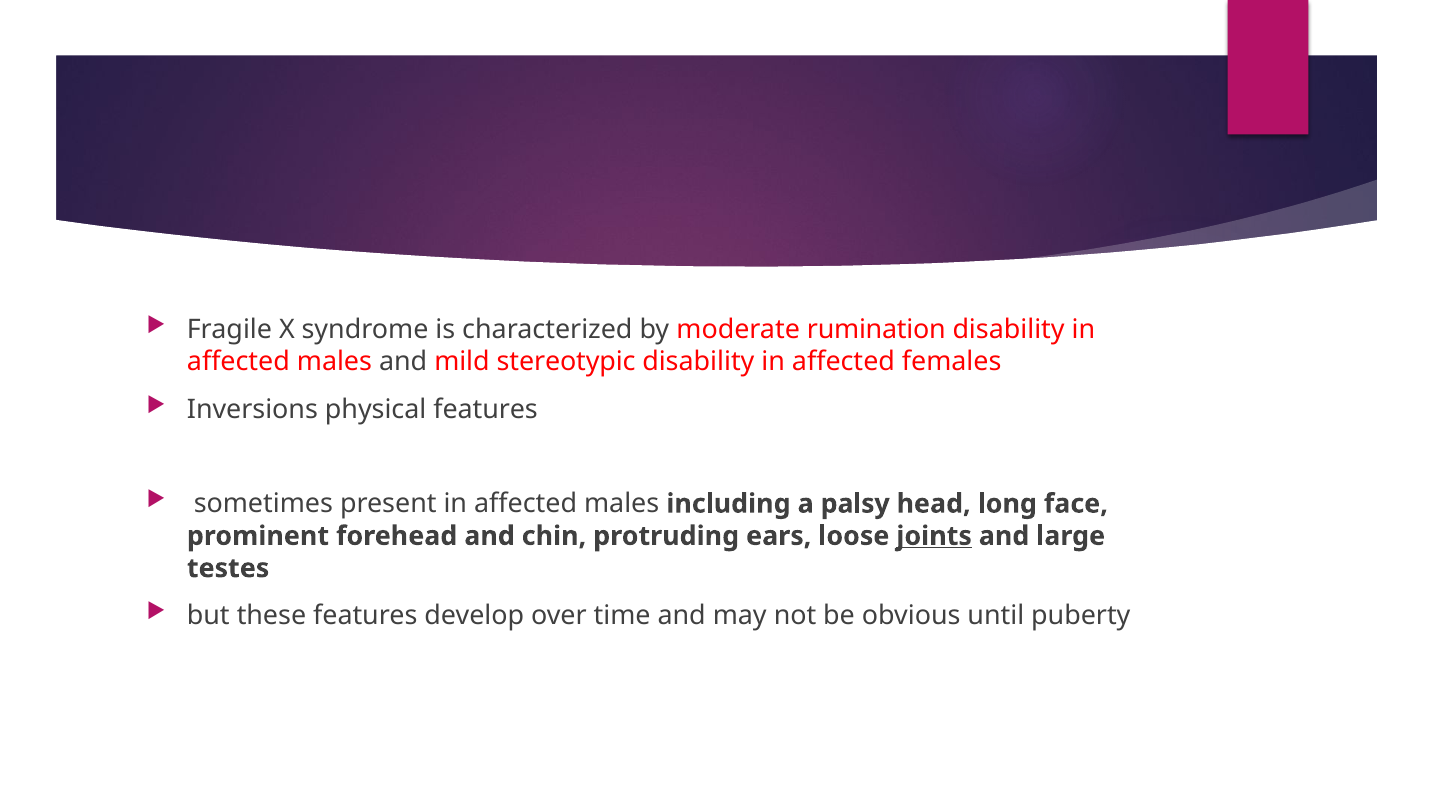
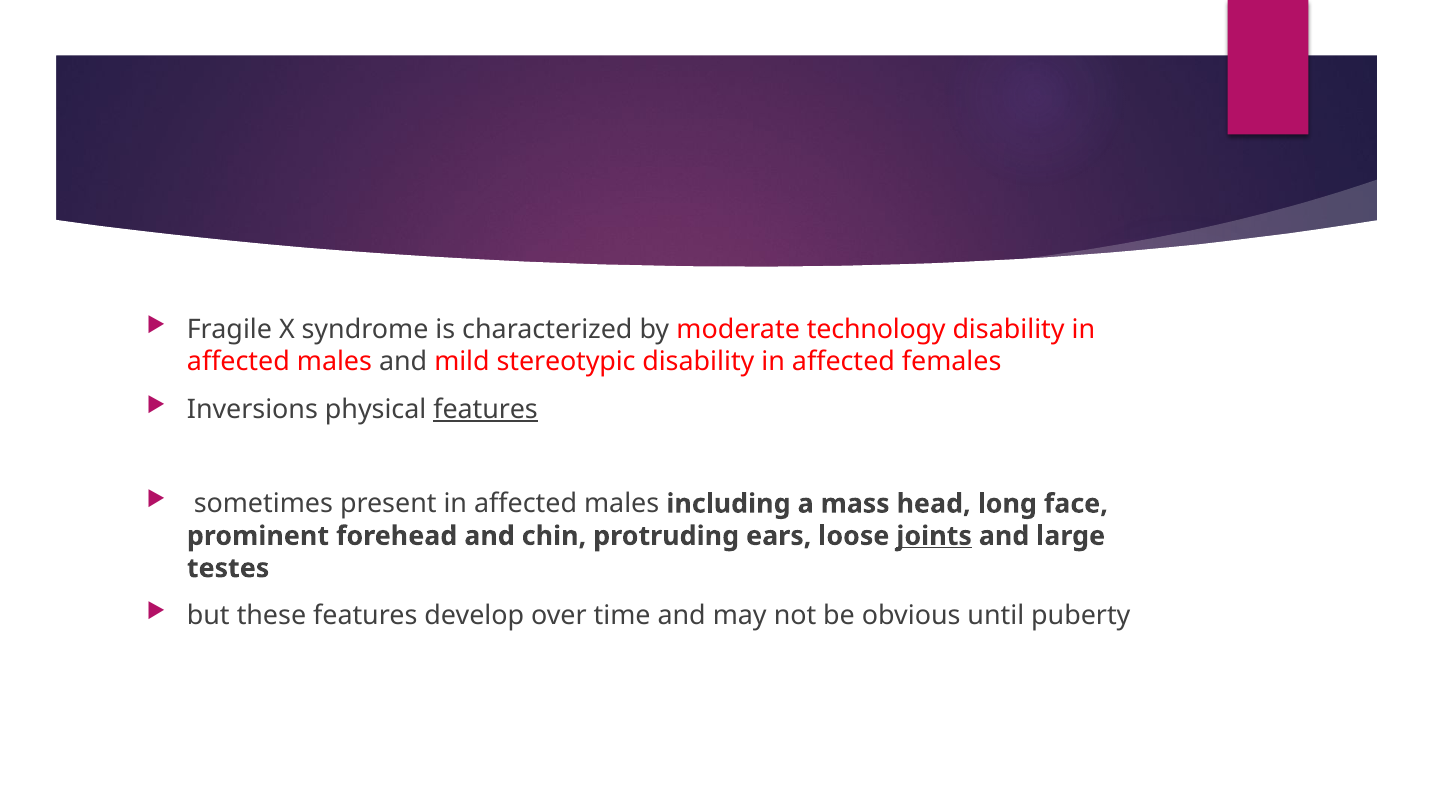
rumination: rumination -> technology (876, 330)
features underline: none -> present (486, 409)
palsy: palsy -> mass (855, 504)
